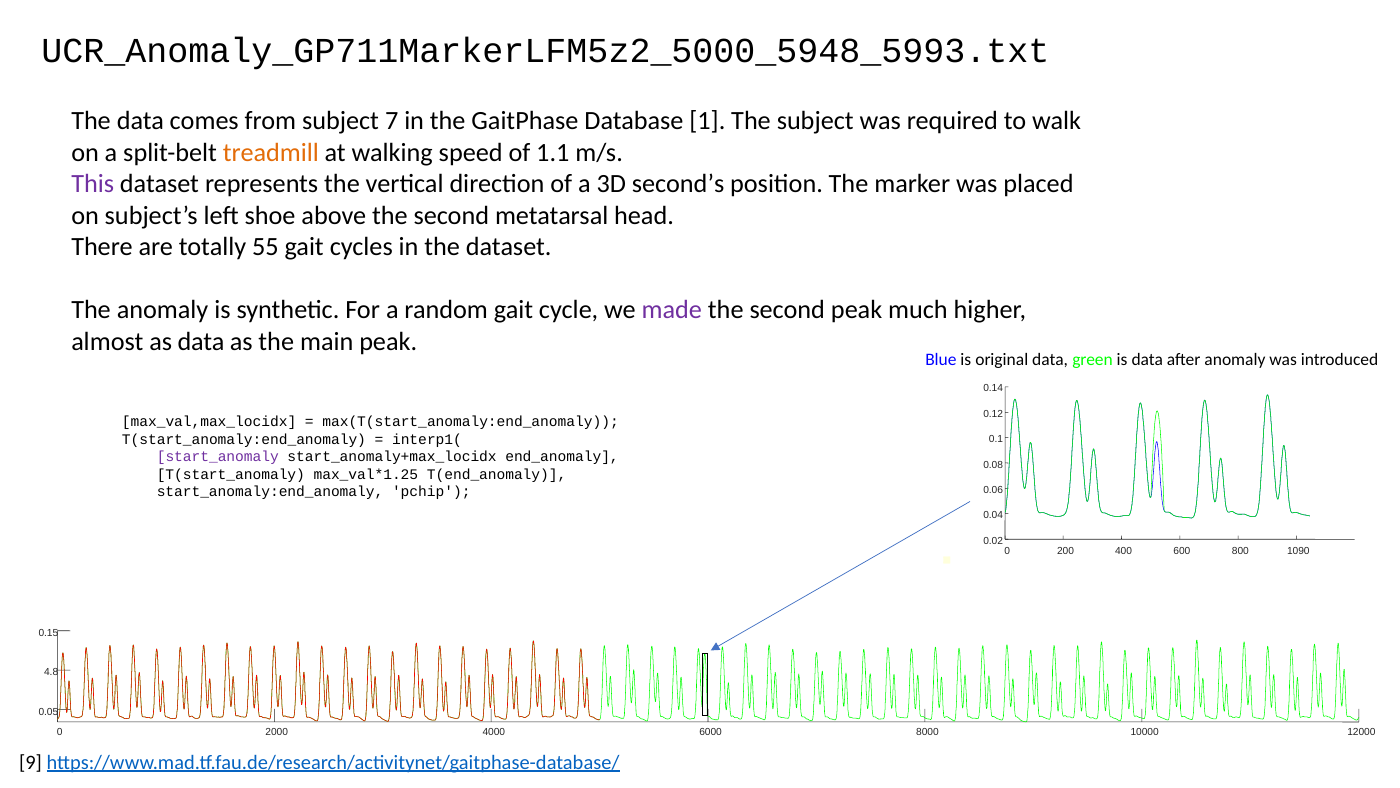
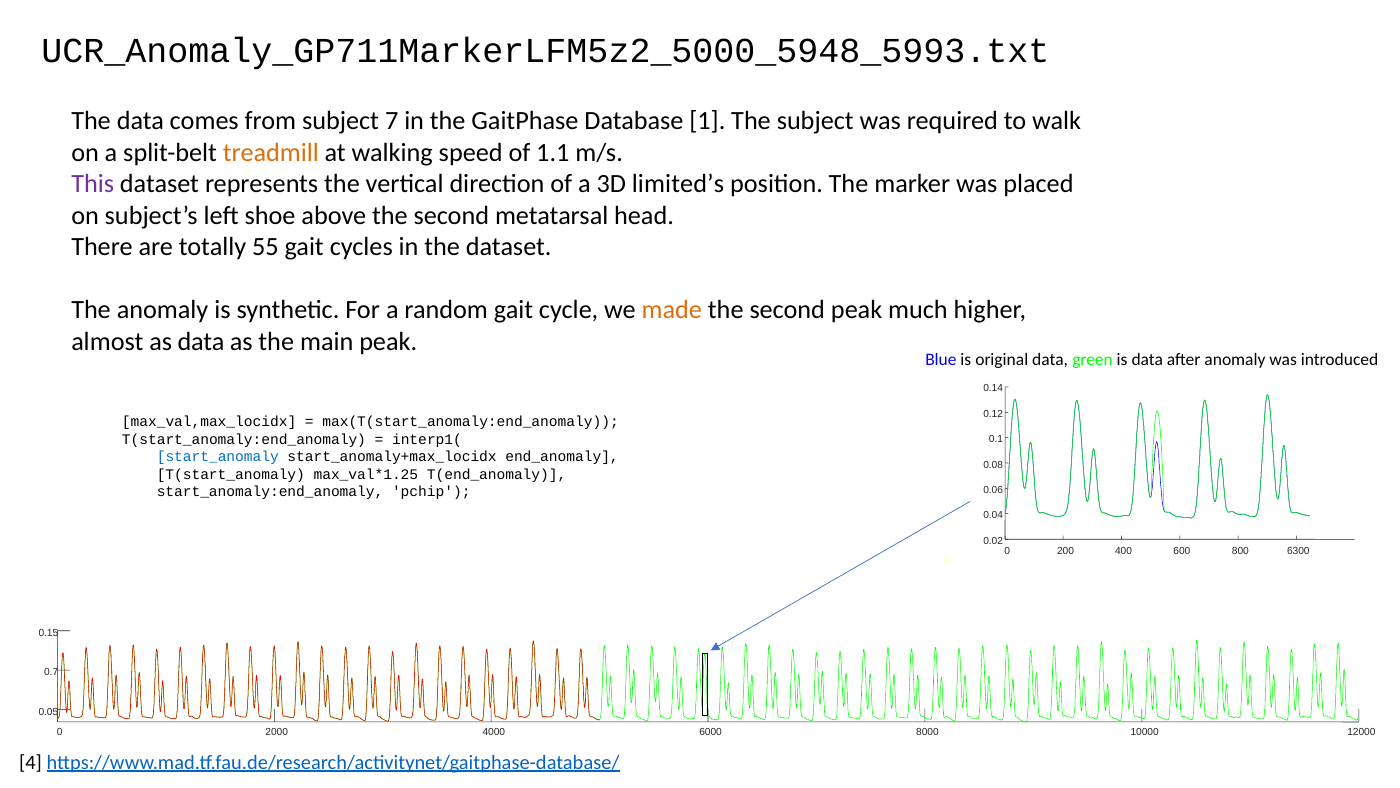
second’s: second’s -> limited’s (678, 184)
made colour: purple -> orange (672, 310)
start_anomaly colour: purple -> blue (218, 457)
1090: 1090 -> 6300 (1298, 550)
4.8: 4.8 -> 0.7 (51, 672)
9: 9 -> 4 (31, 762)
